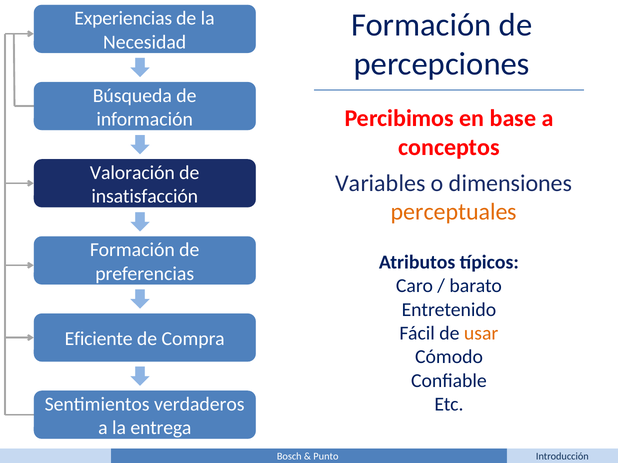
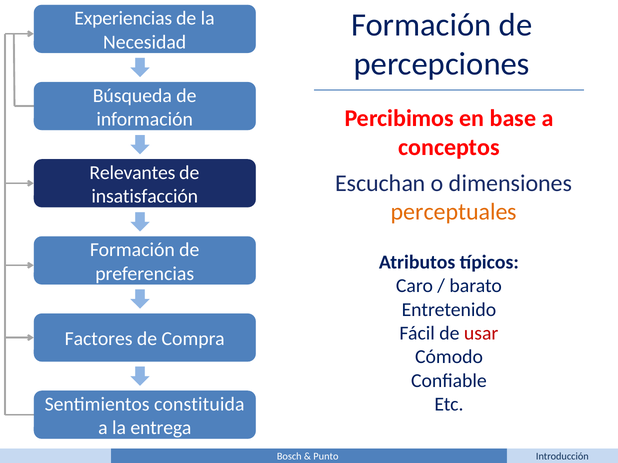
Valoración: Valoración -> Relevantes (132, 173)
Variables: Variables -> Escuchan (380, 183)
usar colour: orange -> red (481, 334)
Eficiente: Eficiente -> Factores (99, 339)
verdaderos: verdaderos -> constituida (199, 405)
